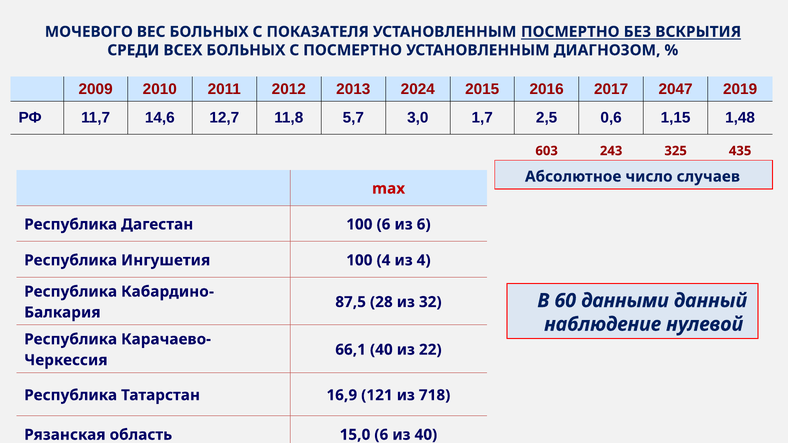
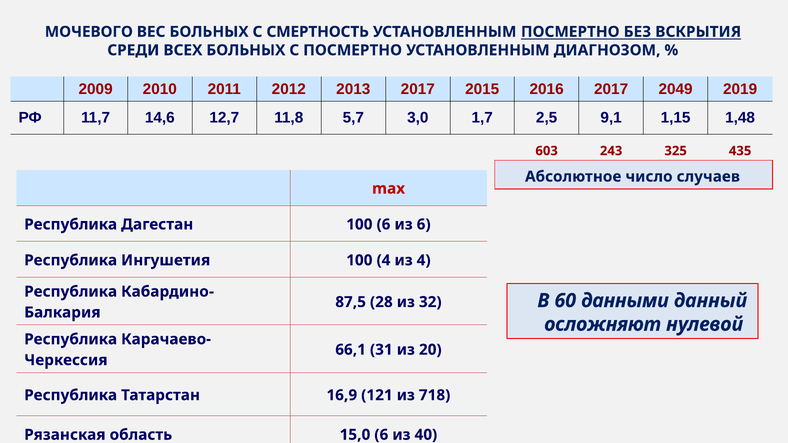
ПОКАЗАТЕЛЯ: ПОКАЗАТЕЛЯ -> СМЕРТНОСТЬ (318, 32)
2013 2024: 2024 -> 2017 (418, 89)
2047: 2047 -> 2049 (676, 89)
0,6: 0,6 -> 9,1 (611, 118)
наблюдение: наблюдение -> осложняют (603, 324)
66,1 40: 40 -> 31 (381, 350)
22: 22 -> 20 (430, 350)
